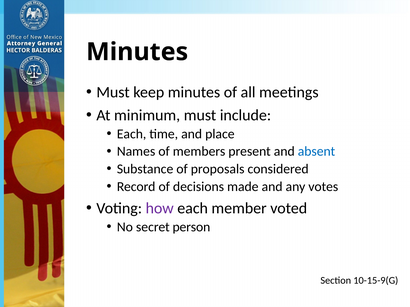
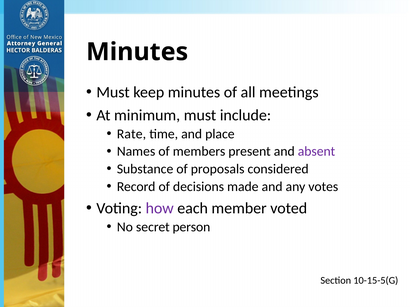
Each: Each -> Rate (131, 134)
absent colour: blue -> purple (317, 152)
10-15-9(G: 10-15-9(G -> 10-15-5(G (376, 281)
